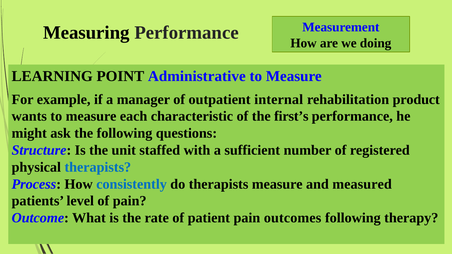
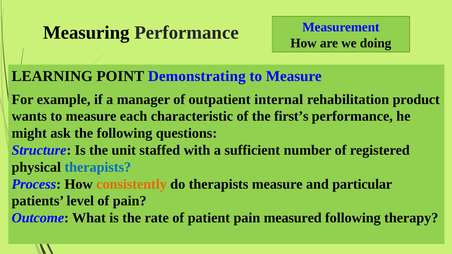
Administrative: Administrative -> Demonstrating (197, 76)
consistently colour: blue -> orange (132, 184)
measured: measured -> particular (362, 184)
outcomes: outcomes -> measured (293, 218)
